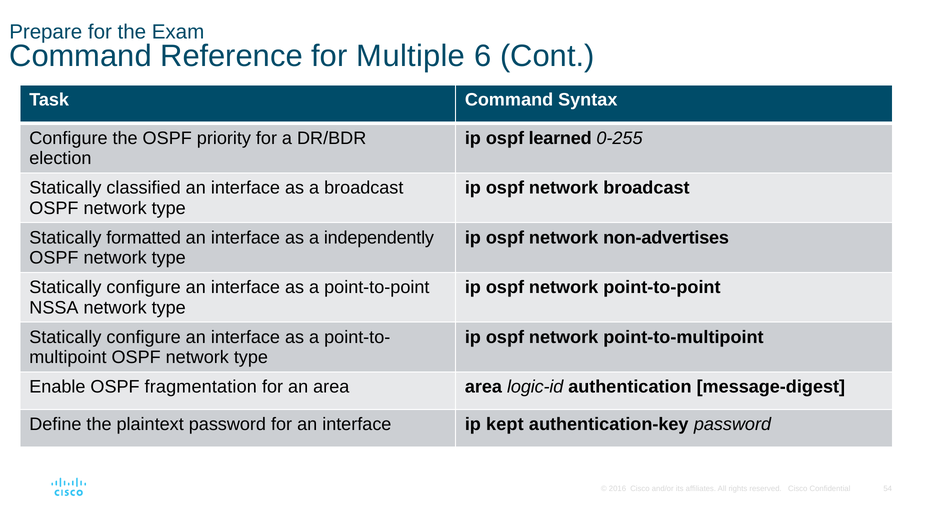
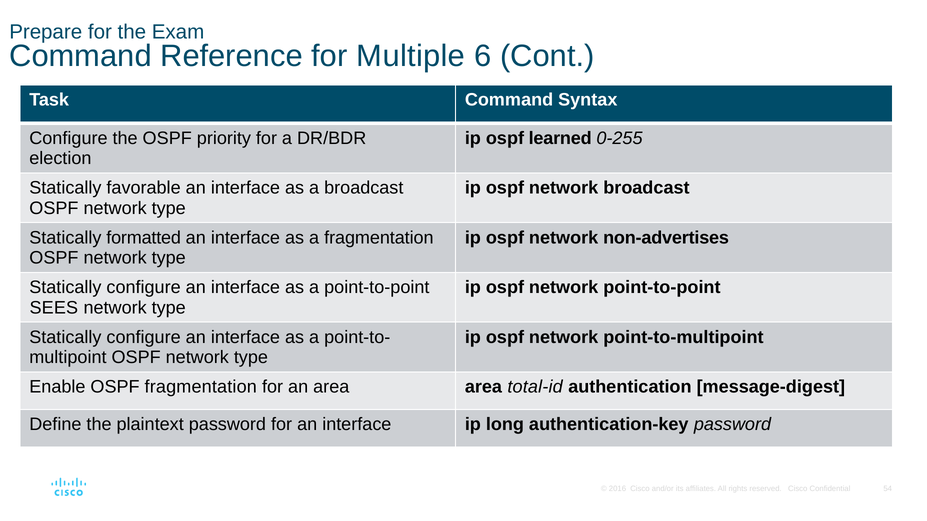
classified: classified -> favorable (144, 188)
a independently: independently -> fragmentation (379, 238)
NSSA: NSSA -> SEES (54, 308)
logic-id: logic-id -> total-id (535, 387)
kept: kept -> long (505, 425)
